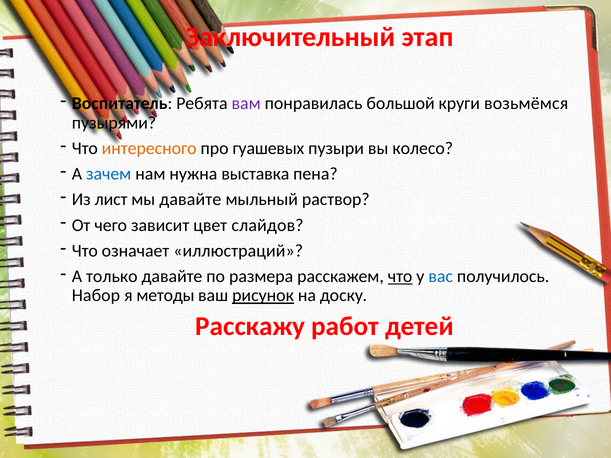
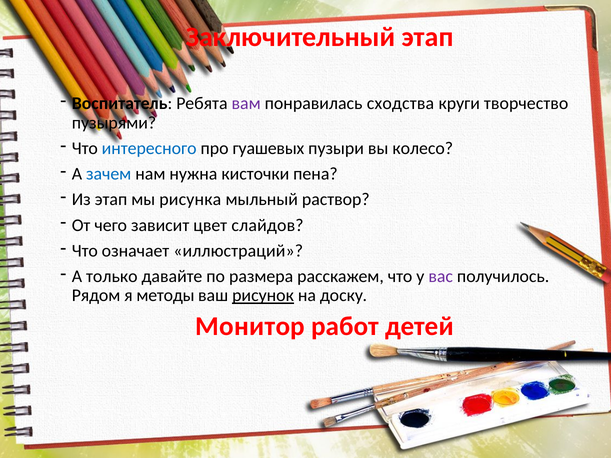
большой: большой -> сходства (400, 104)
возьмёмся: возьмёмся -> творчество (526, 104)
интересного colour: orange -> blue (149, 148)
выставка: выставка -> кисточки (255, 174)
Из лист: лист -> этап (111, 200)
мы давайте: давайте -> рисунка (190, 200)
что underline: present -> none (400, 277)
вас colour: blue -> purple (441, 277)
Набор: Набор -> Рядом (96, 296)
Расскажу: Расскажу -> Монитор (250, 326)
